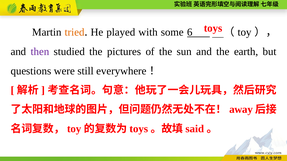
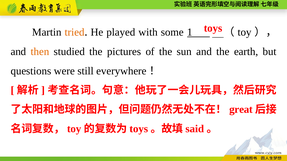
6: 6 -> 1 (190, 32)
then colour: purple -> orange (40, 52)
away: away -> great (241, 110)
